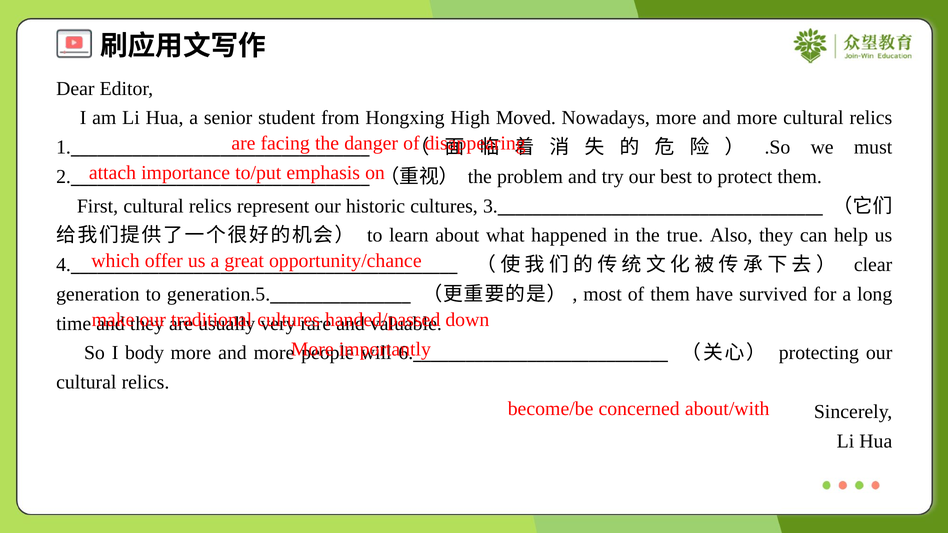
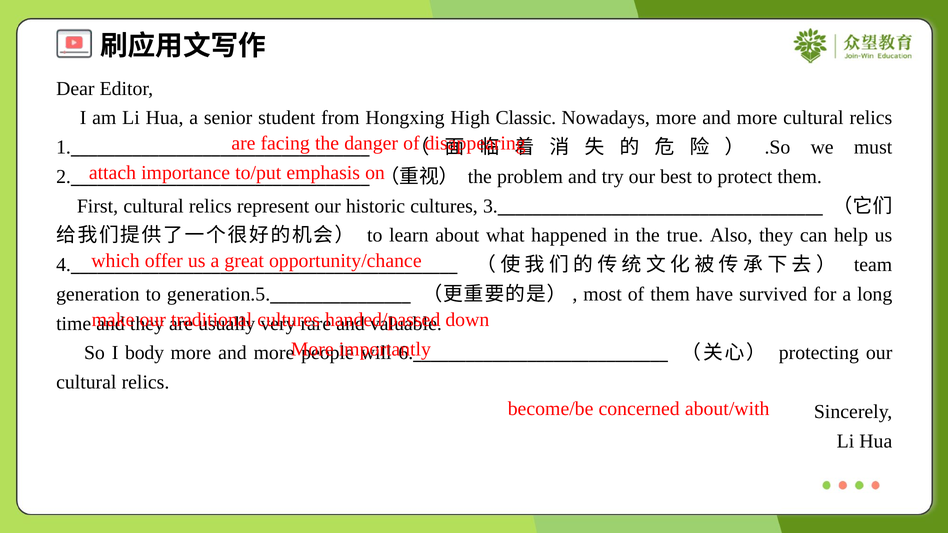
Moved: Moved -> Classic (526, 118)
clear: clear -> team (873, 265)
